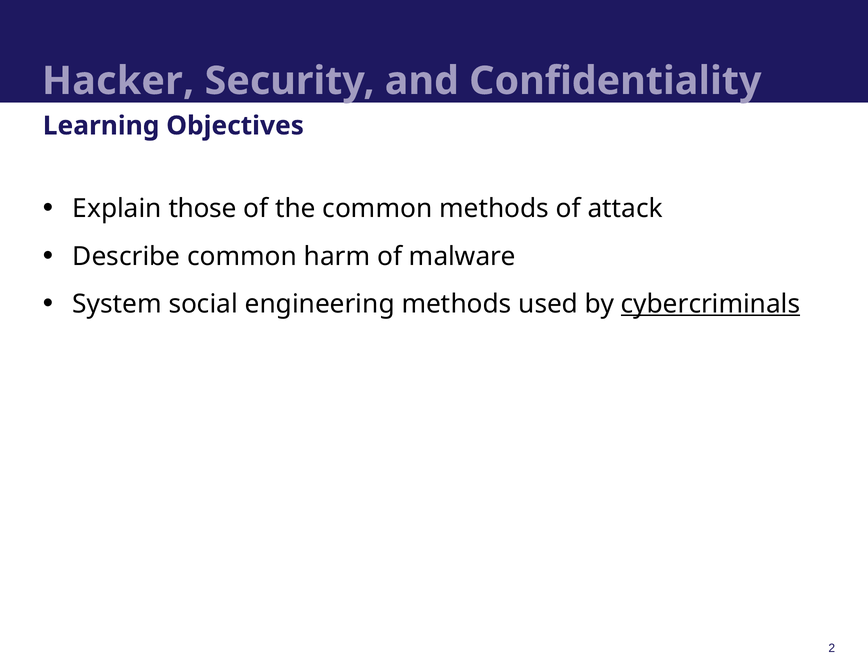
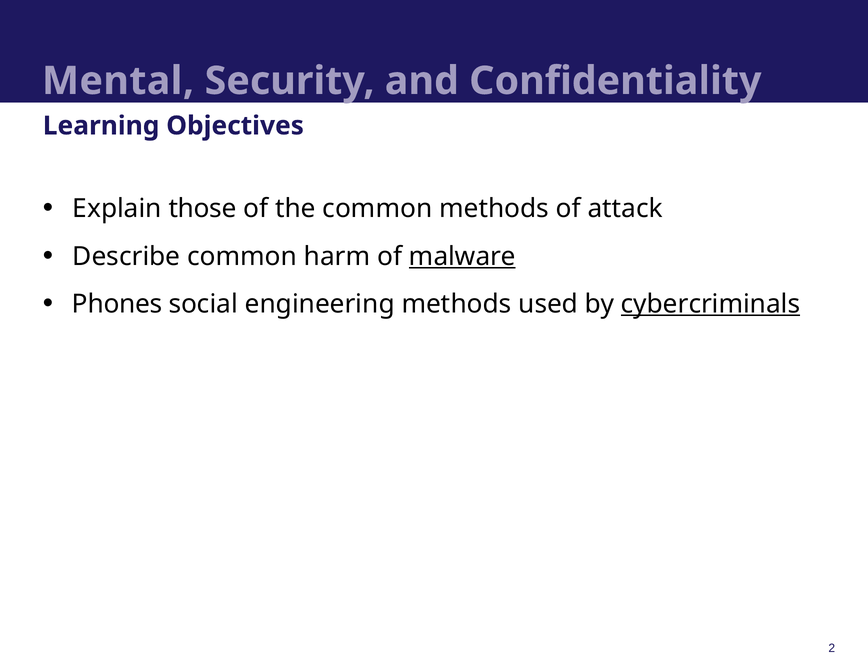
Hacker: Hacker -> Mental (118, 81)
malware underline: none -> present (462, 257)
System: System -> Phones (117, 304)
